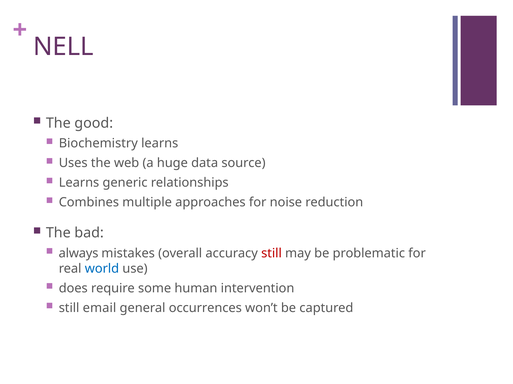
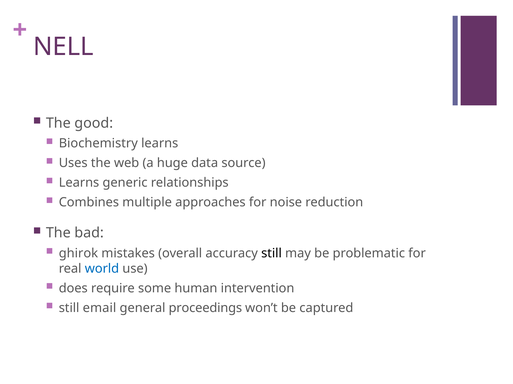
always: always -> ghirok (78, 254)
still colour: red -> black (272, 254)
occurrences: occurrences -> proceedings (205, 309)
